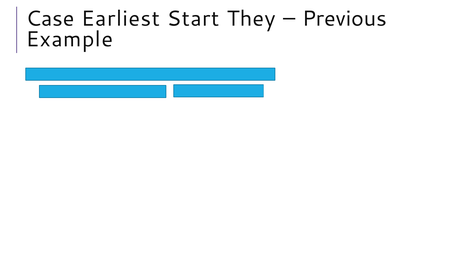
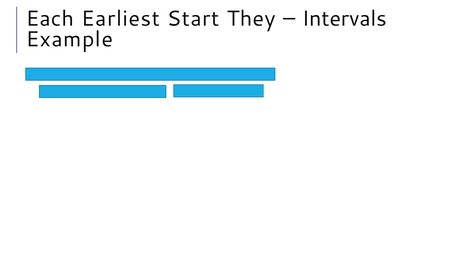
Case: Case -> Each (50, 19)
Previous: Previous -> Intervals (344, 19)
